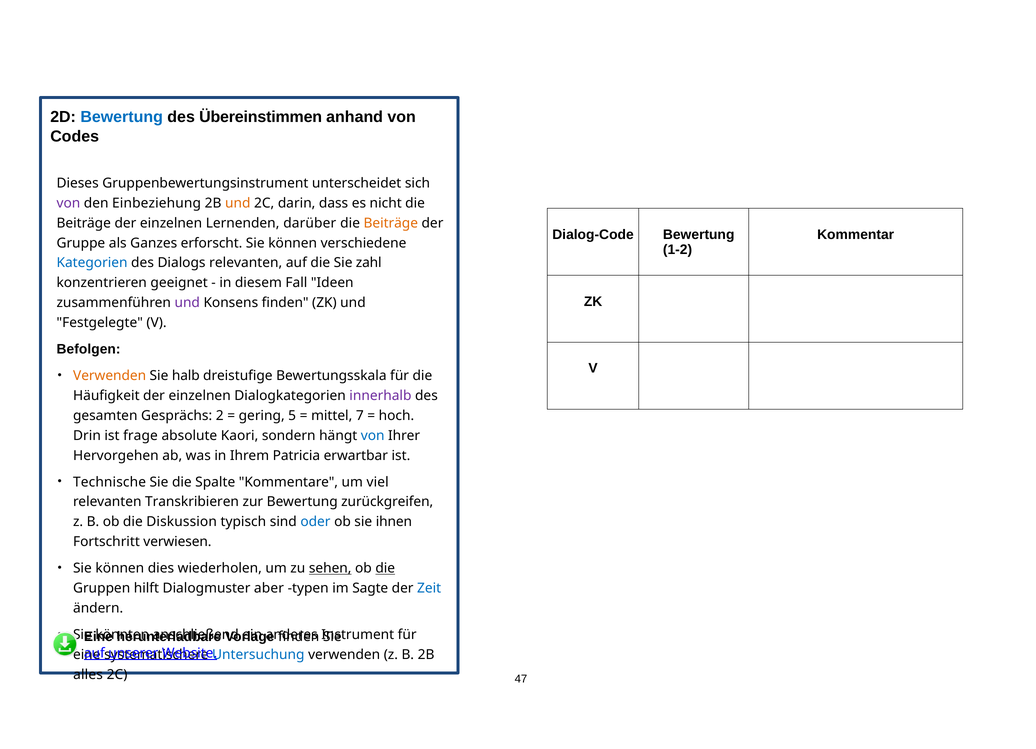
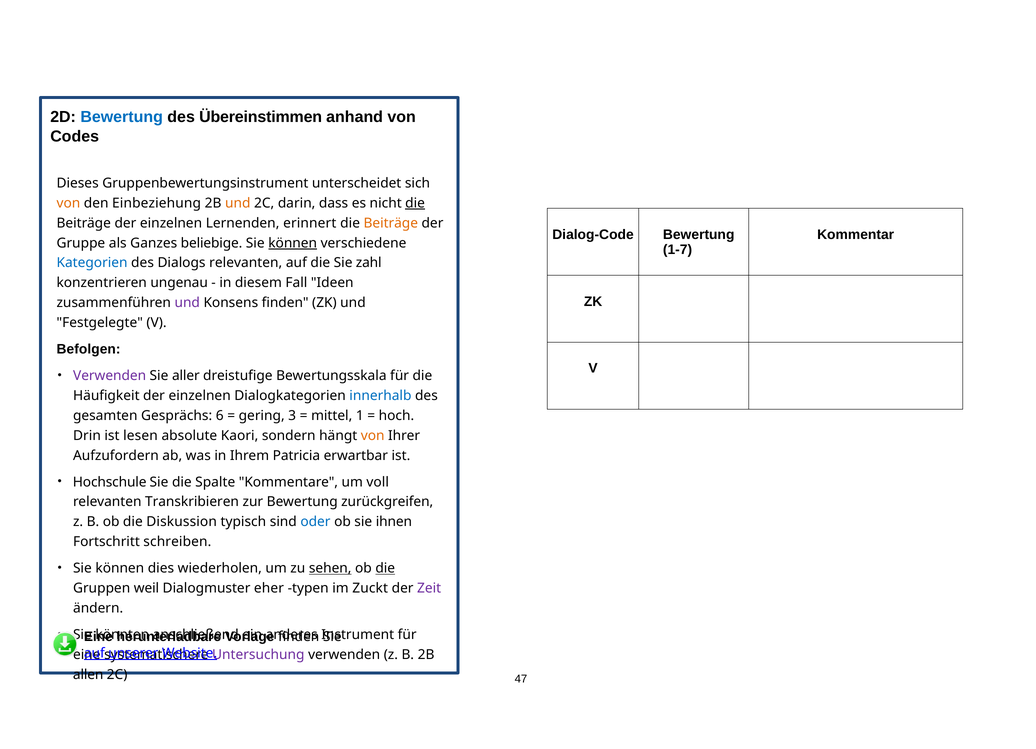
von colour: purple -> orange (68, 203)
die underline: none -> present (415, 203)
darüber: darüber -> erinnert (310, 223)
erforscht: erforscht -> beliebige (212, 243)
können underline: none -> present (293, 243)
1-2: 1-2 -> 1-7 (678, 250)
geeignet: geeignet -> ungenau (179, 283)
Verwenden colour: orange -> purple (110, 376)
halb: halb -> aller (186, 376)
innerhalb colour: purple -> blue (380, 396)
2: 2 -> 6 (220, 415)
5: 5 -> 3 (292, 415)
7: 7 -> 1 (360, 415)
frage: frage -> lesen (140, 435)
von colour: blue -> orange (373, 435)
Hervorgehen: Hervorgehen -> Aufzufordern (116, 455)
Technische: Technische -> Hochschule (110, 482)
viel: viel -> voll (378, 482)
verwiesen: verwiesen -> schreiben (177, 542)
hilft: hilft -> weil (146, 588)
aber: aber -> eher (269, 588)
Sagte: Sagte -> Zuckt (370, 588)
Zeit colour: blue -> purple (429, 588)
Untersuchung colour: blue -> purple (258, 654)
alles: alles -> allen (88, 674)
